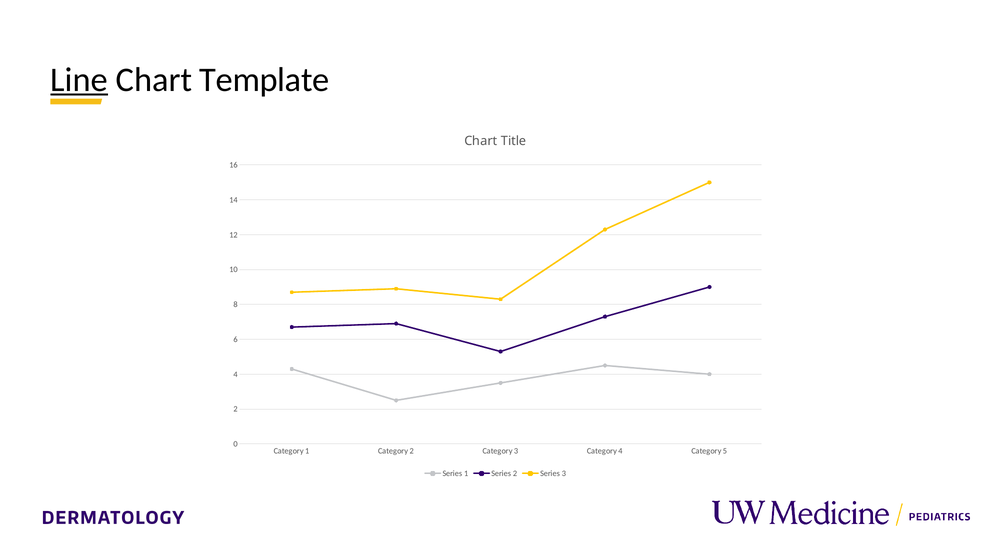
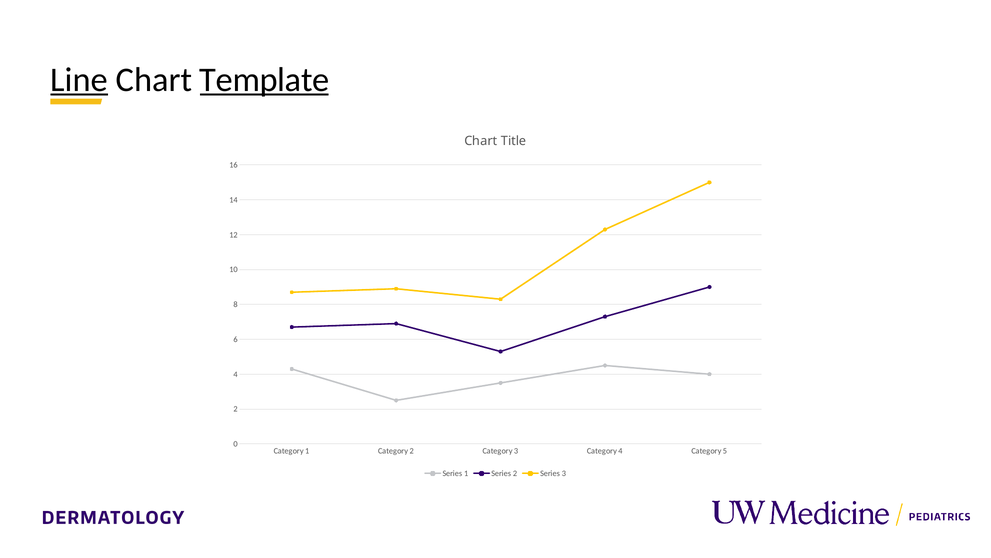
Template underline: none -> present (264, 80)
